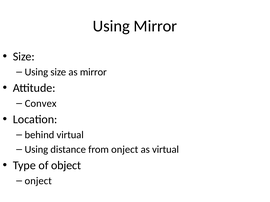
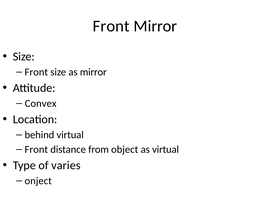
Using: Using -> Front (111, 26)
Using: Using -> Front (36, 72)
Using: Using -> Front (36, 150)
from onject: onject -> object (125, 150)
object: object -> varies (66, 166)
